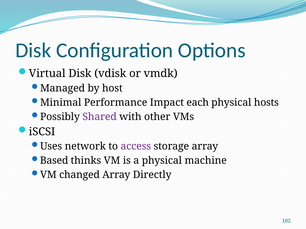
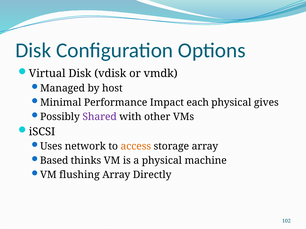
hosts: hosts -> gives (266, 103)
access colour: purple -> orange (136, 147)
changed: changed -> flushing (79, 175)
